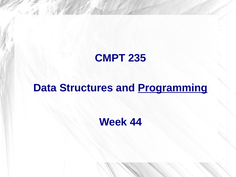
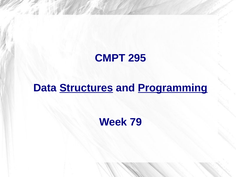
235: 235 -> 295 (137, 58)
Structures underline: none -> present (86, 88)
44: 44 -> 79 (136, 122)
